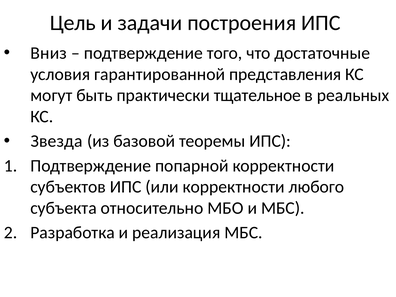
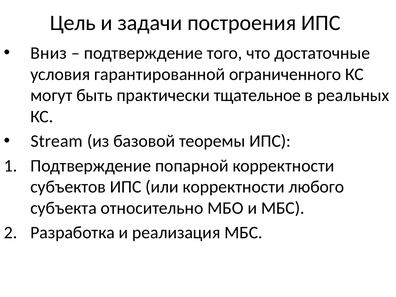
представления: представления -> ограниченного (285, 74)
Звезда: Звезда -> Stream (57, 141)
